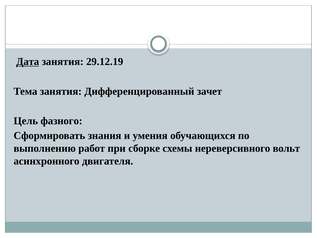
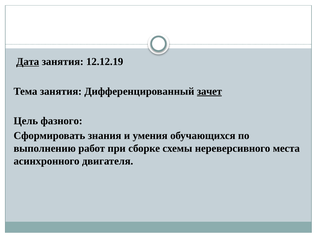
29.12.19: 29.12.19 -> 12.12.19 (105, 62)
зачет underline: none -> present (209, 91)
вольт: вольт -> места (286, 148)
